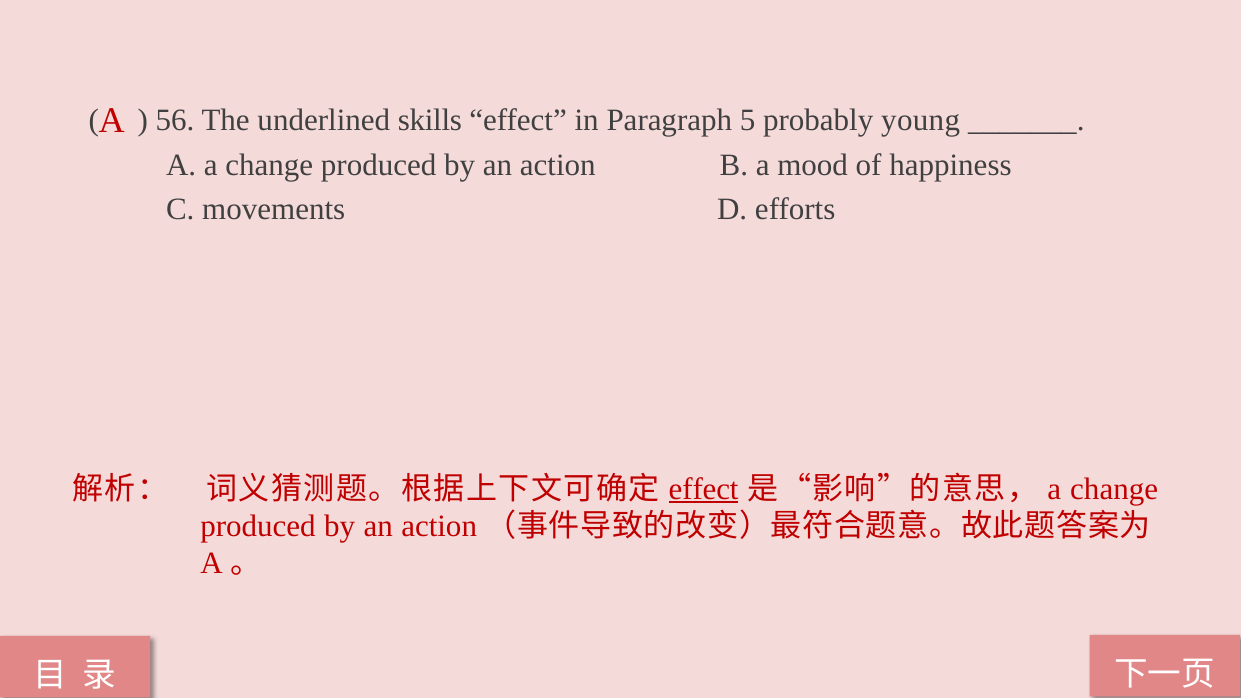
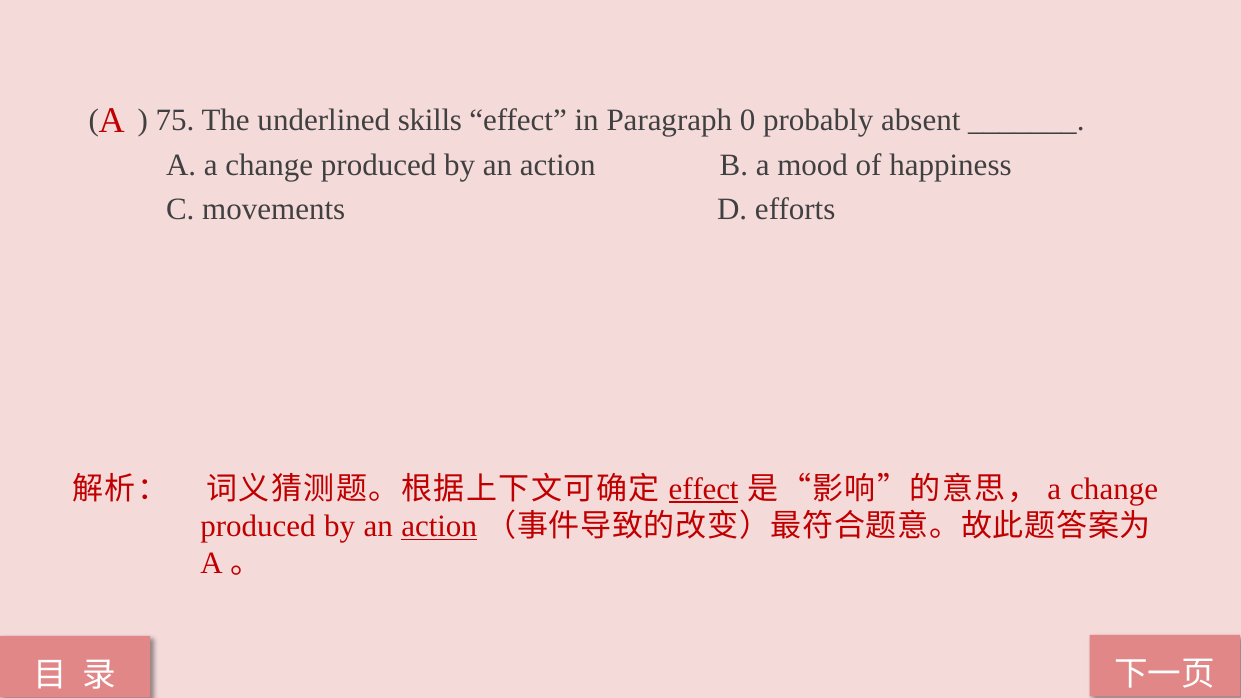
56: 56 -> 75 (175, 120)
5: 5 -> 0 (748, 120)
young: young -> absent (921, 120)
action underline: none -> present (439, 526)
